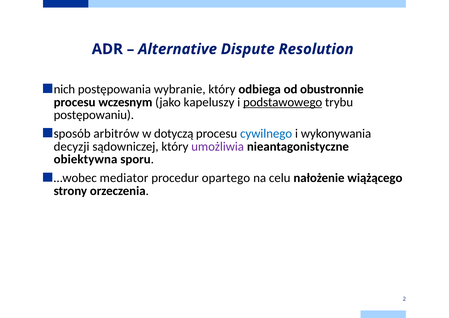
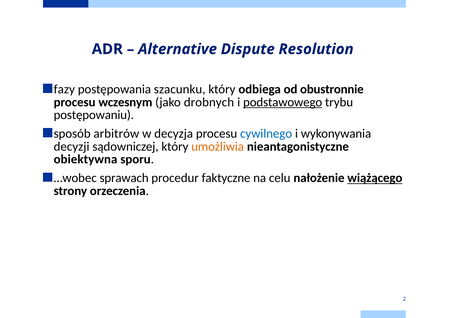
nich: nich -> fazy (64, 89)
wybranie: wybranie -> szacunku (180, 89)
kapeluszy: kapeluszy -> drobnych (209, 102)
dotyczą: dotyczą -> decyzja (174, 133)
umożliwia colour: purple -> orange (218, 146)
mediator: mediator -> sprawach (124, 178)
opartego: opartego -> faktyczne (226, 178)
wiążącego underline: none -> present (375, 178)
